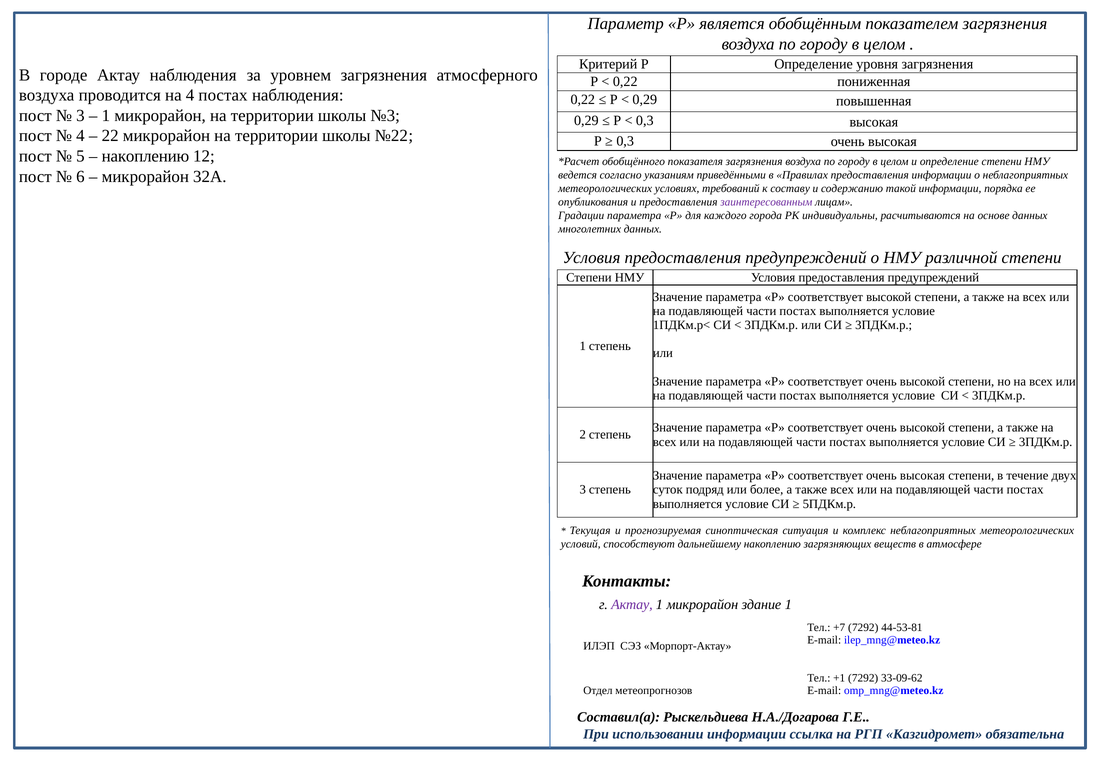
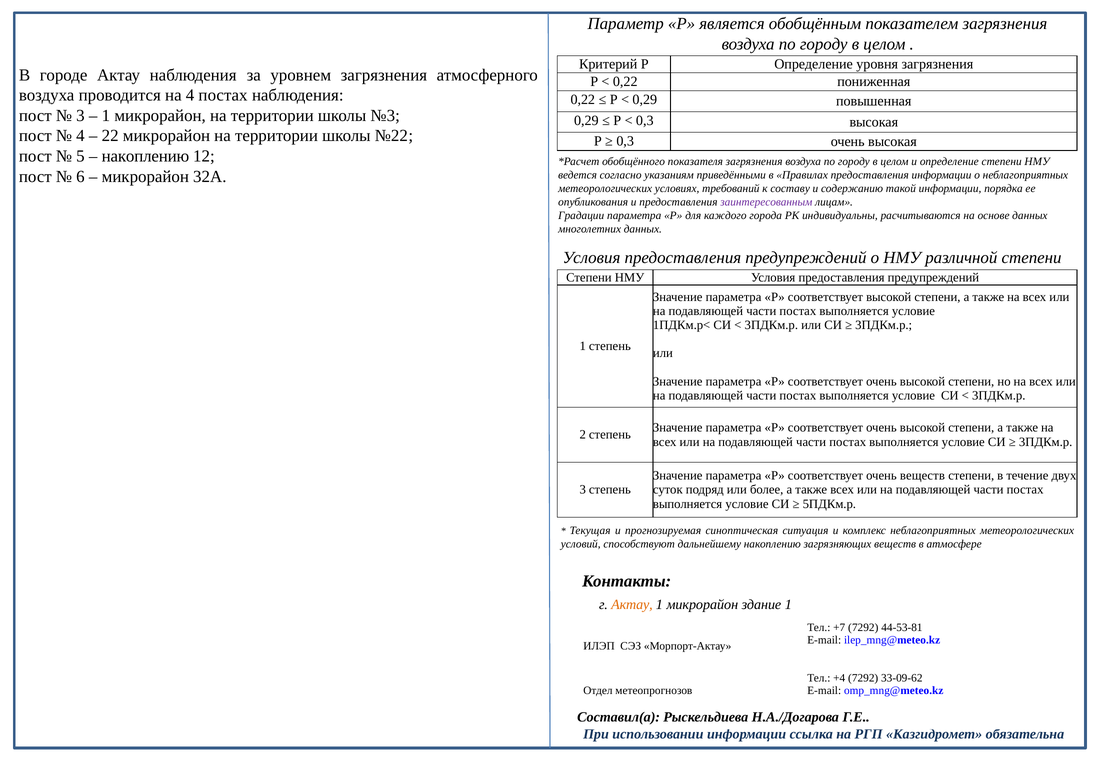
соответствует очень высокая: высокая -> веществ (922, 476)
Актау colour: purple -> orange (632, 605)
+1: +1 -> +4 (839, 679)
